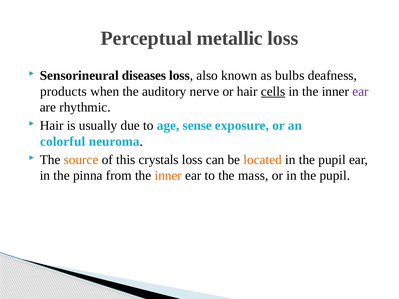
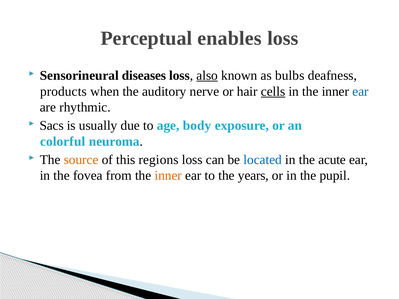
metallic: metallic -> enables (230, 38)
also underline: none -> present (207, 76)
ear colour: purple -> blue (361, 91)
Hair: Hair -> Sacs (52, 126)
sense: sense -> body (197, 126)
crystals: crystals -> regions (159, 160)
located colour: orange -> blue (263, 160)
pupil: pupil -> acute (332, 160)
pinna: pinna -> fovea (88, 176)
mass: mass -> years (253, 176)
